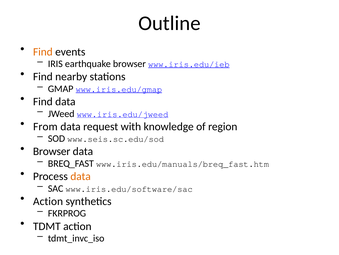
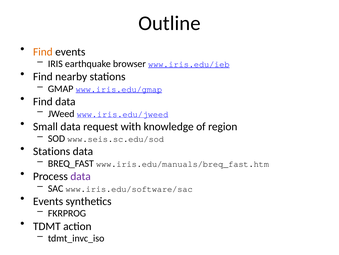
From: From -> Small (45, 126)
Browser: Browser -> Stations (52, 151)
data colour: orange -> purple (81, 176)
Action: Action -> Events (48, 201)
